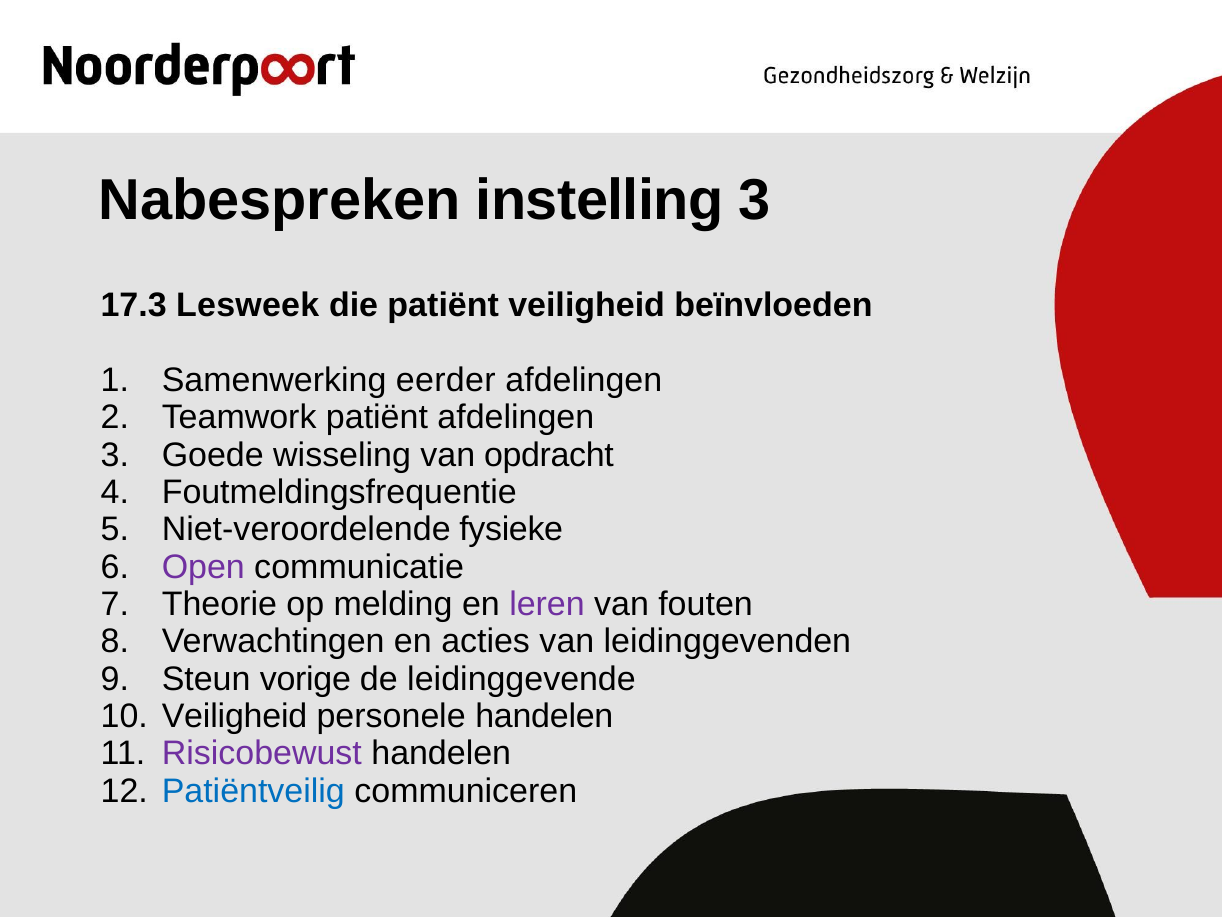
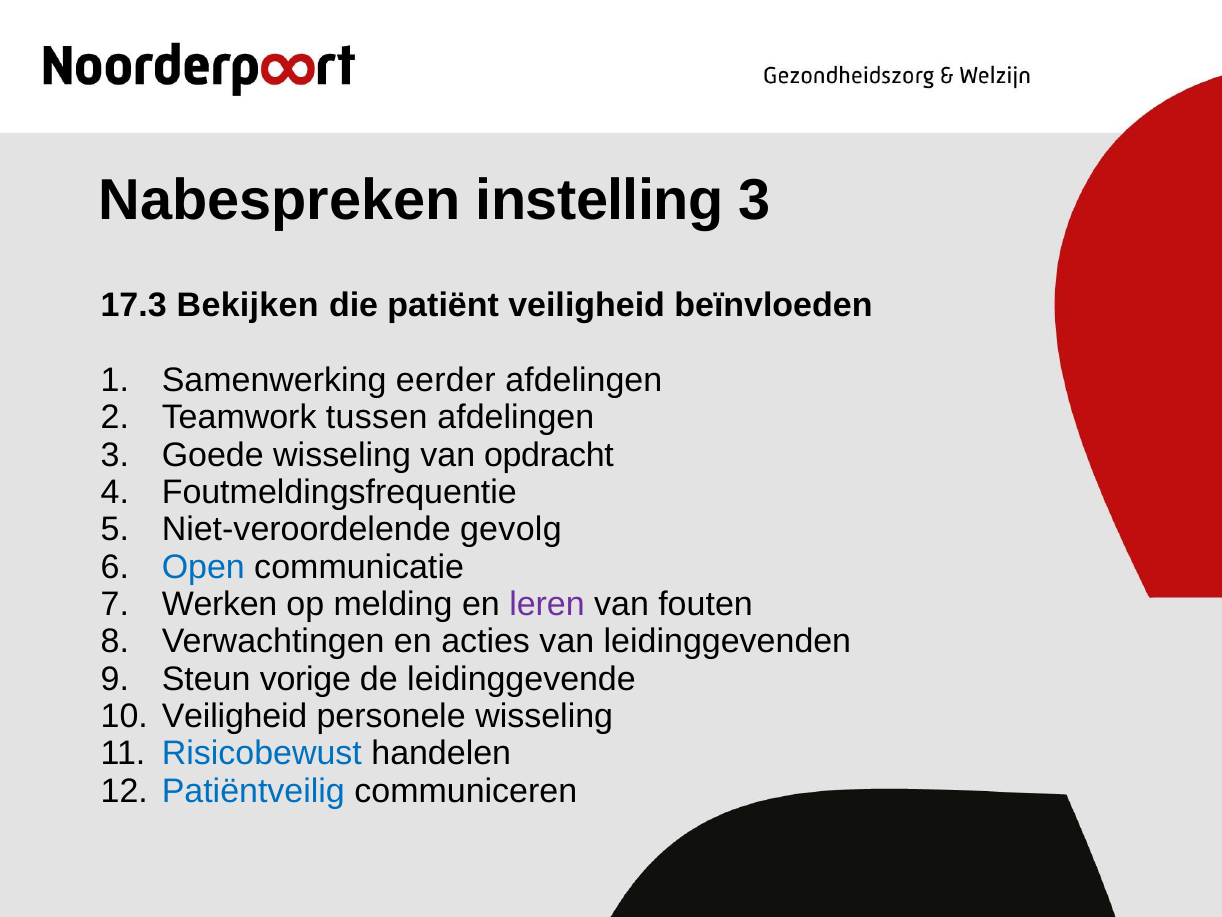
Lesweek: Lesweek -> Bekijken (248, 305)
Teamwork patiënt: patiënt -> tussen (377, 417)
fysieke: fysieke -> gevolg (511, 529)
Open colour: purple -> blue (203, 567)
Theorie: Theorie -> Werken (220, 604)
personele handelen: handelen -> wisseling (544, 716)
Risicobewust colour: purple -> blue (262, 753)
